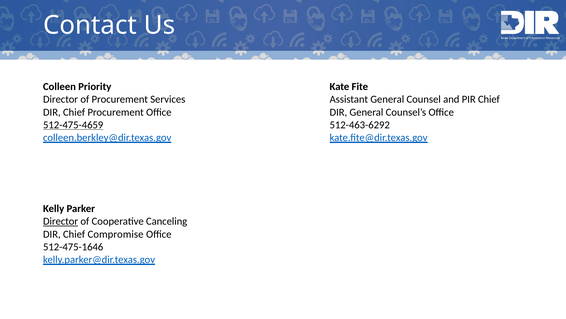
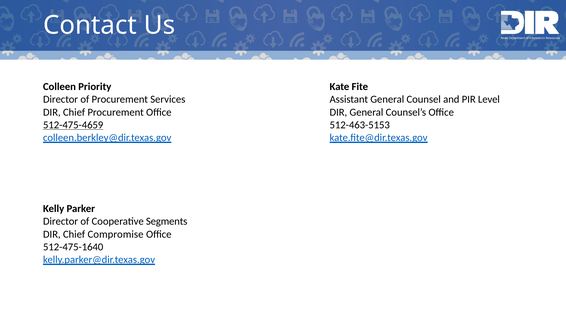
PIR Chief: Chief -> Level (489, 99)
512-463-6292: 512-463-6292 -> 512-463-5153 (360, 125)
Director underline: present -> none (61, 221)
Canceling: Canceling -> Segments (167, 221)
512-475-1646: 512-475-1646 -> 512-475-1640 (73, 246)
